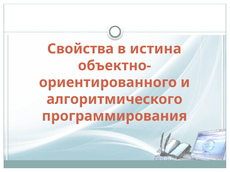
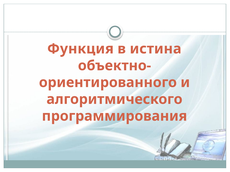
Свойства: Свойства -> Функция (80, 49)
